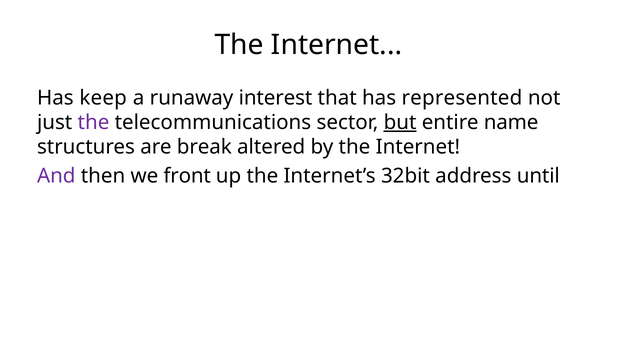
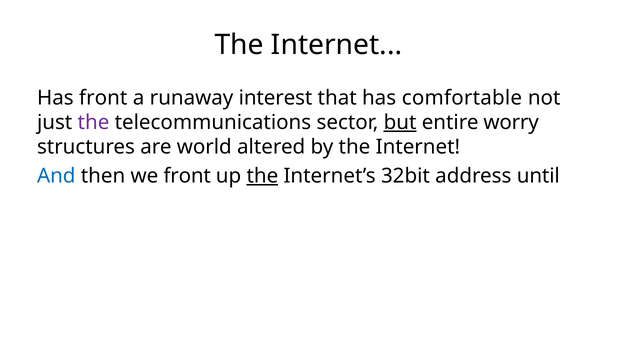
Has keep: keep -> front (103, 98)
represented: represented -> comfortable (462, 98)
name: name -> worry (511, 123)
break: break -> world (204, 147)
And colour: purple -> blue (56, 176)
the underline: none -> present (262, 176)
